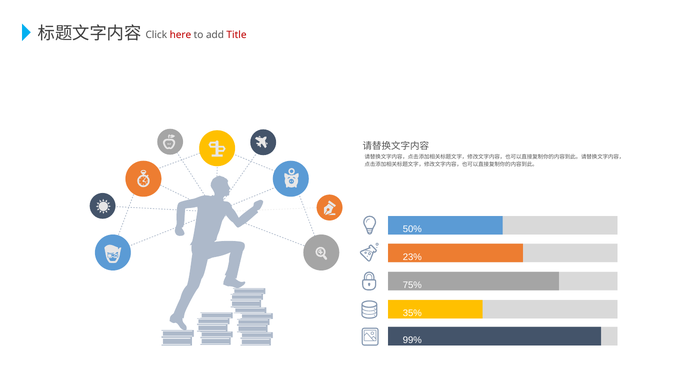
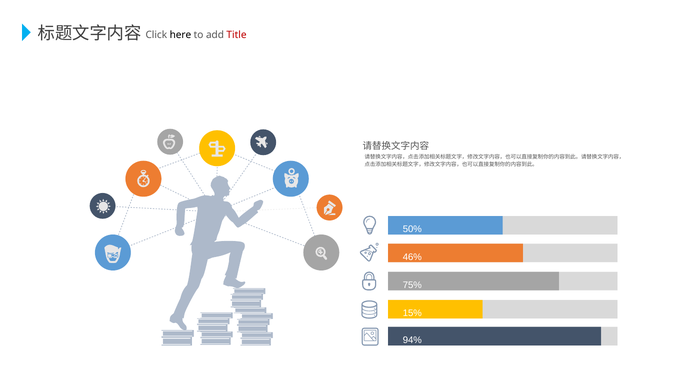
here colour: red -> black (180, 35)
23%: 23% -> 46% (412, 257)
35%: 35% -> 15% (412, 313)
99%: 99% -> 94% (412, 340)
